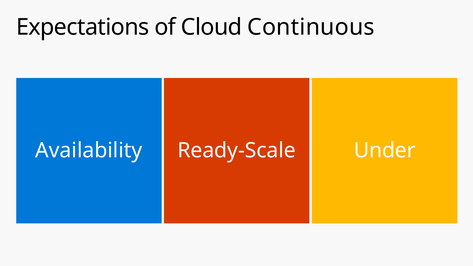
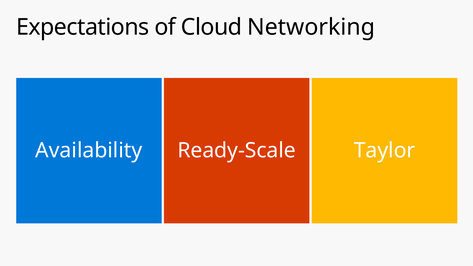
Continuous: Continuous -> Networking (311, 27)
Under: Under -> Taylor (385, 151)
